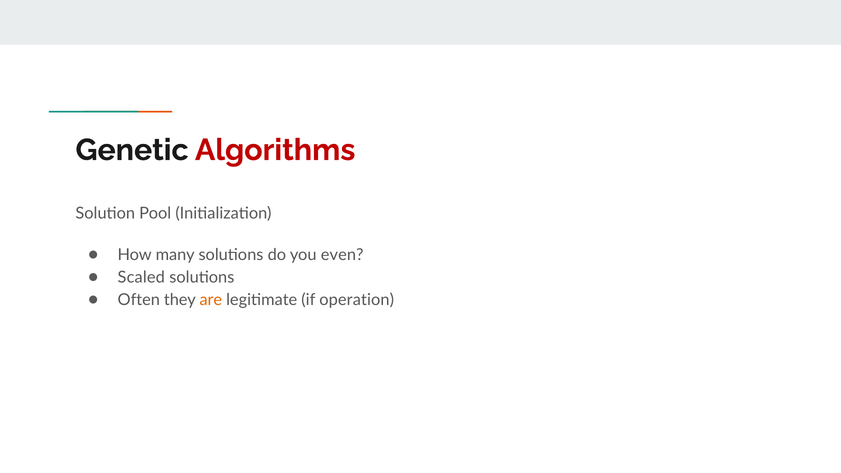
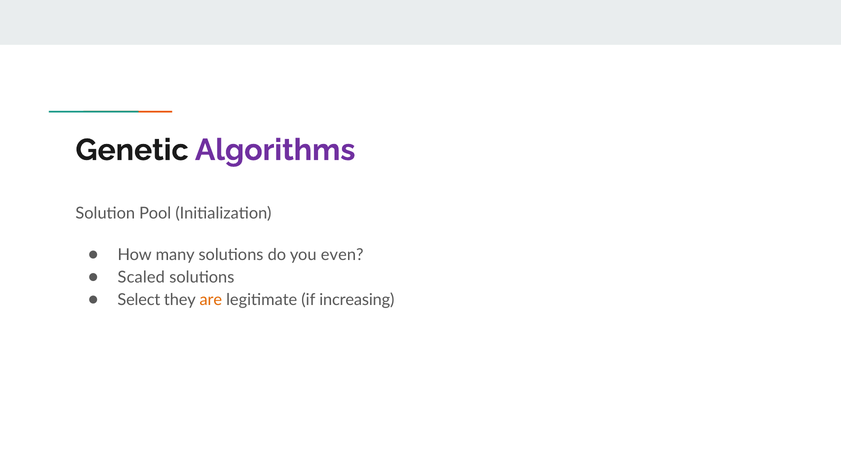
Algorithms colour: red -> purple (275, 150)
Often: Often -> Select (139, 300)
operation: operation -> increasing (357, 300)
